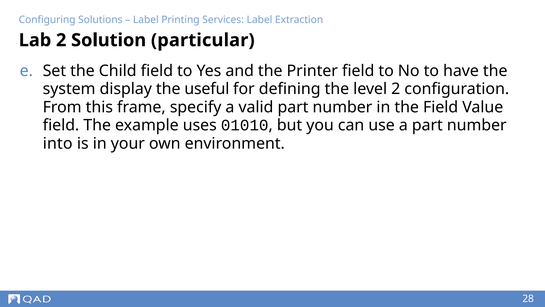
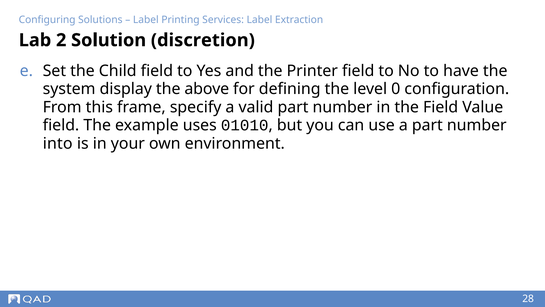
particular: particular -> discretion (203, 40)
useful: useful -> above (207, 89)
level 2: 2 -> 0 (396, 89)
